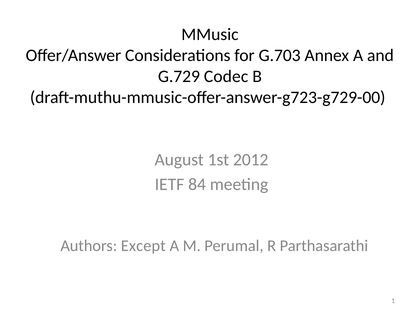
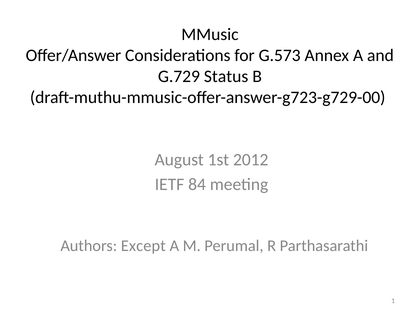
G.703: G.703 -> G.573 (280, 55)
Codec: Codec -> Status (226, 76)
